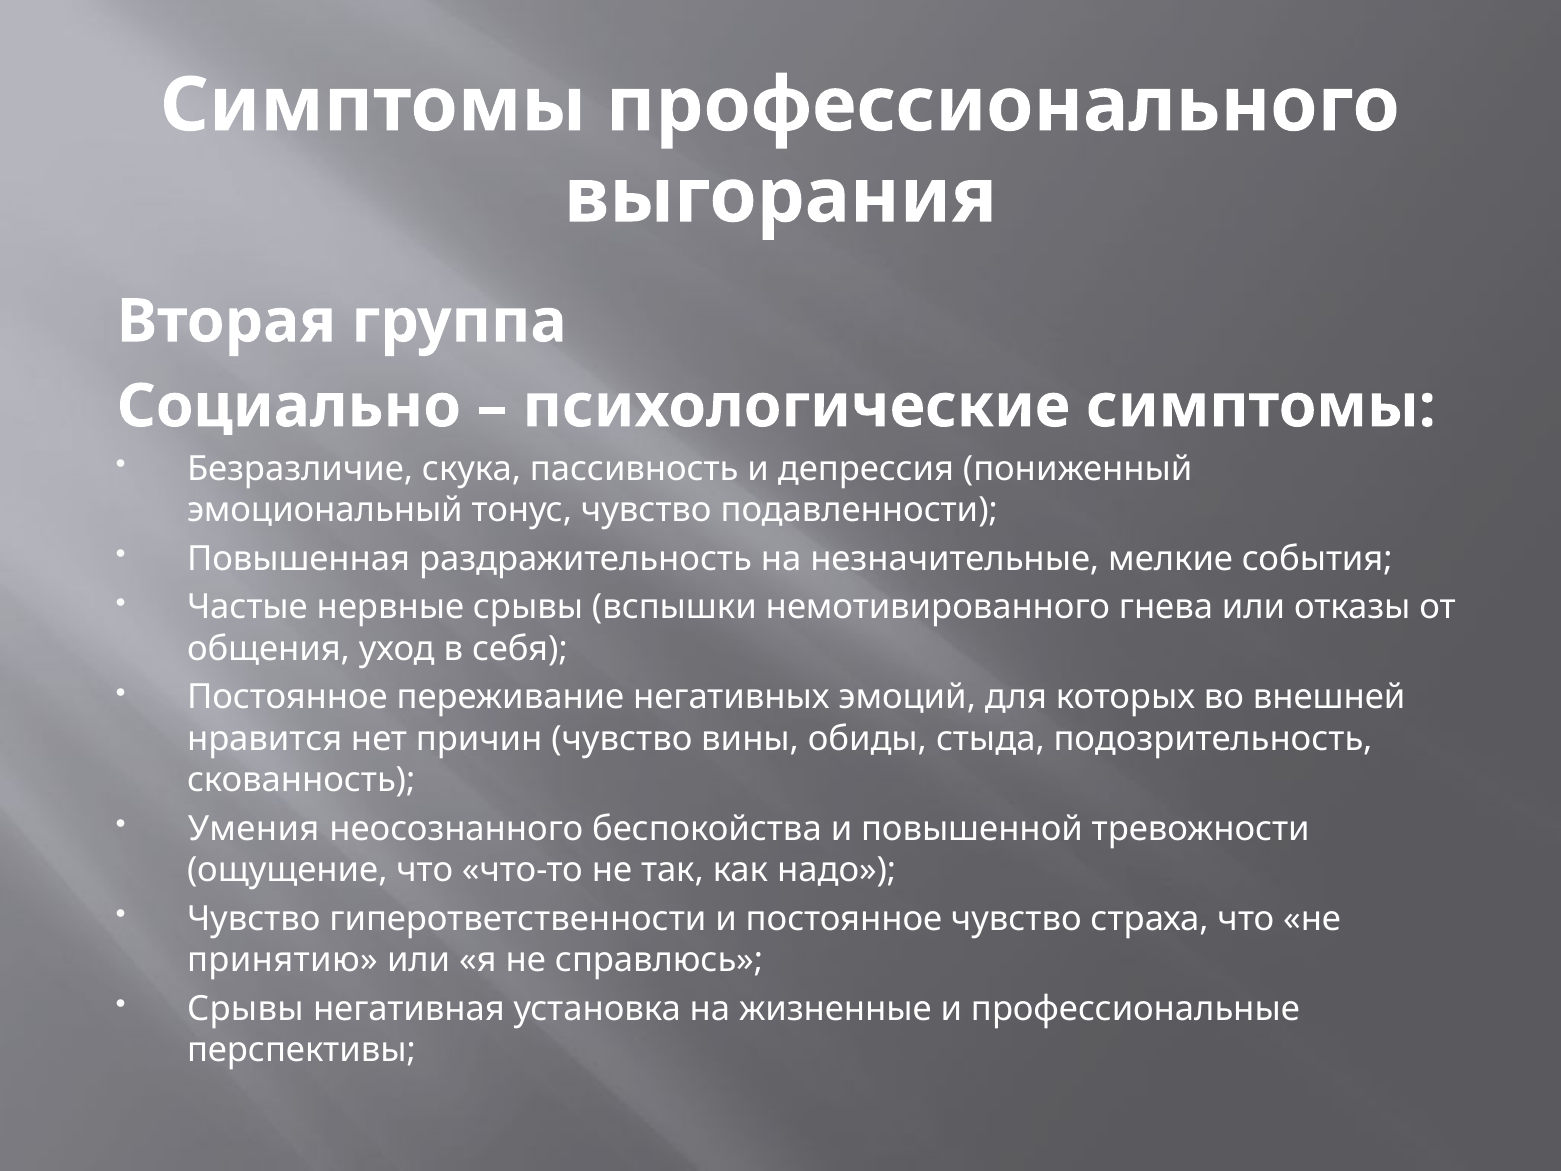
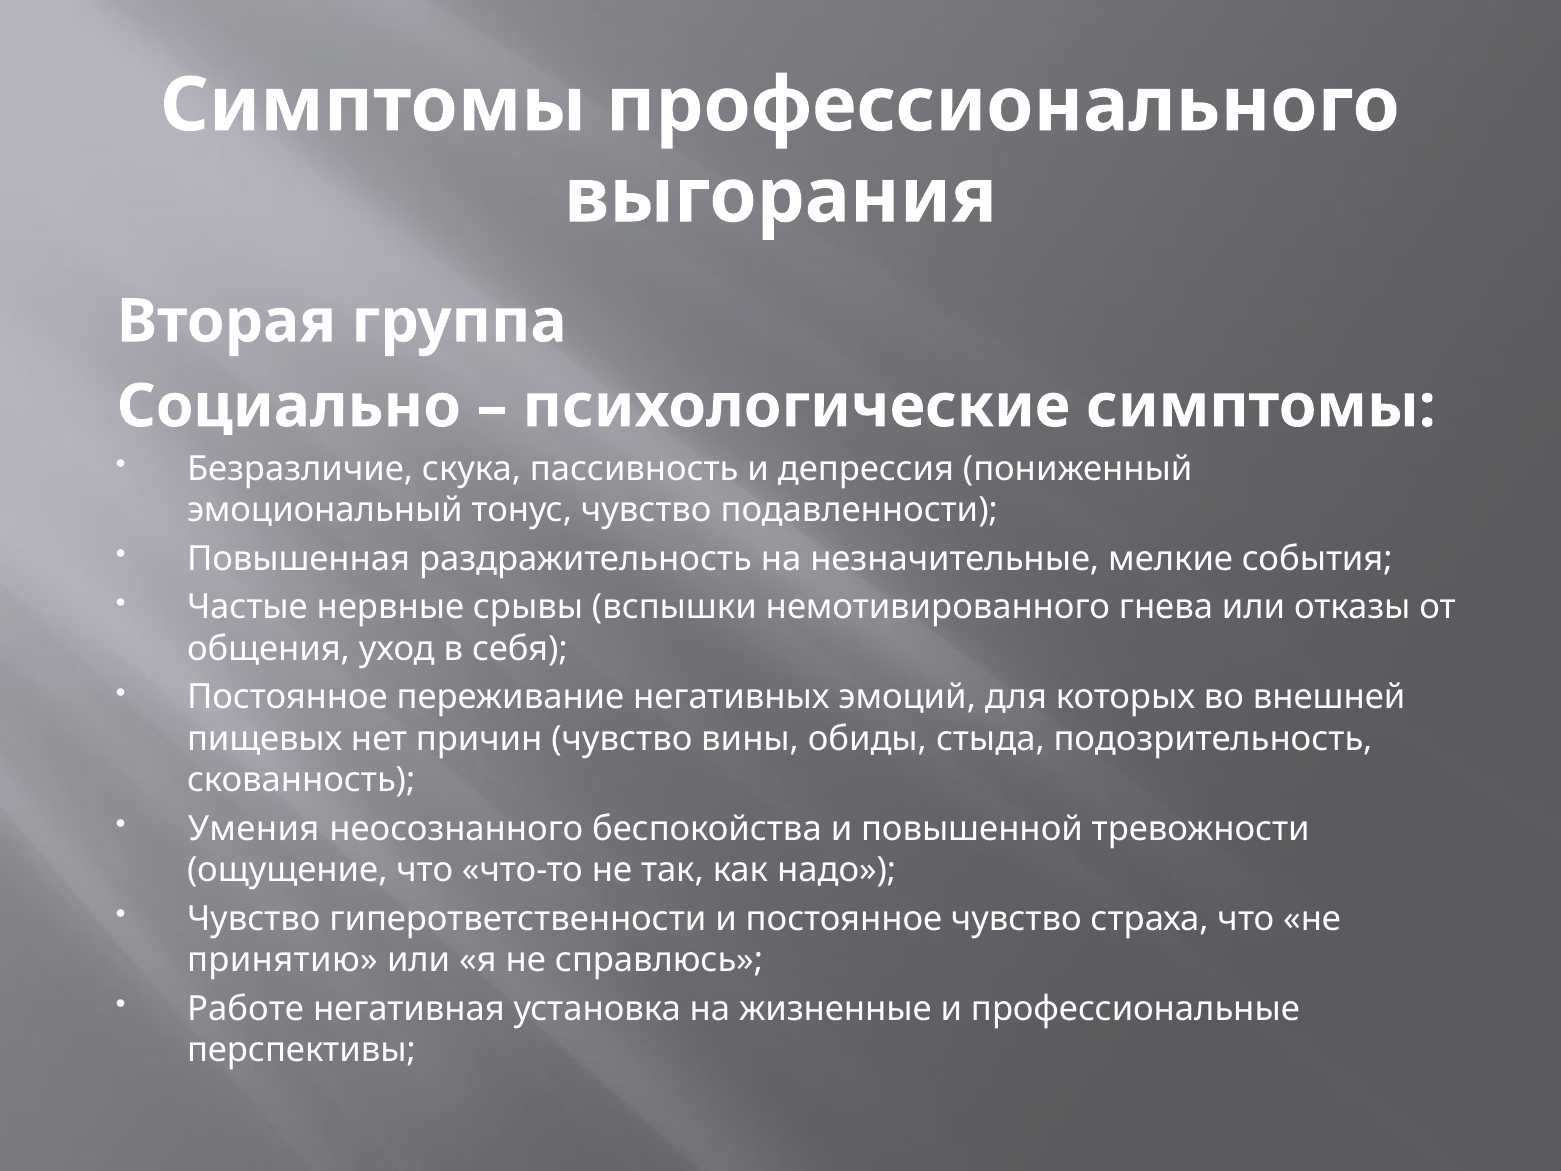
нравится: нравится -> пищевых (265, 739)
Срывы: Срывы -> Работе (246, 1009)
